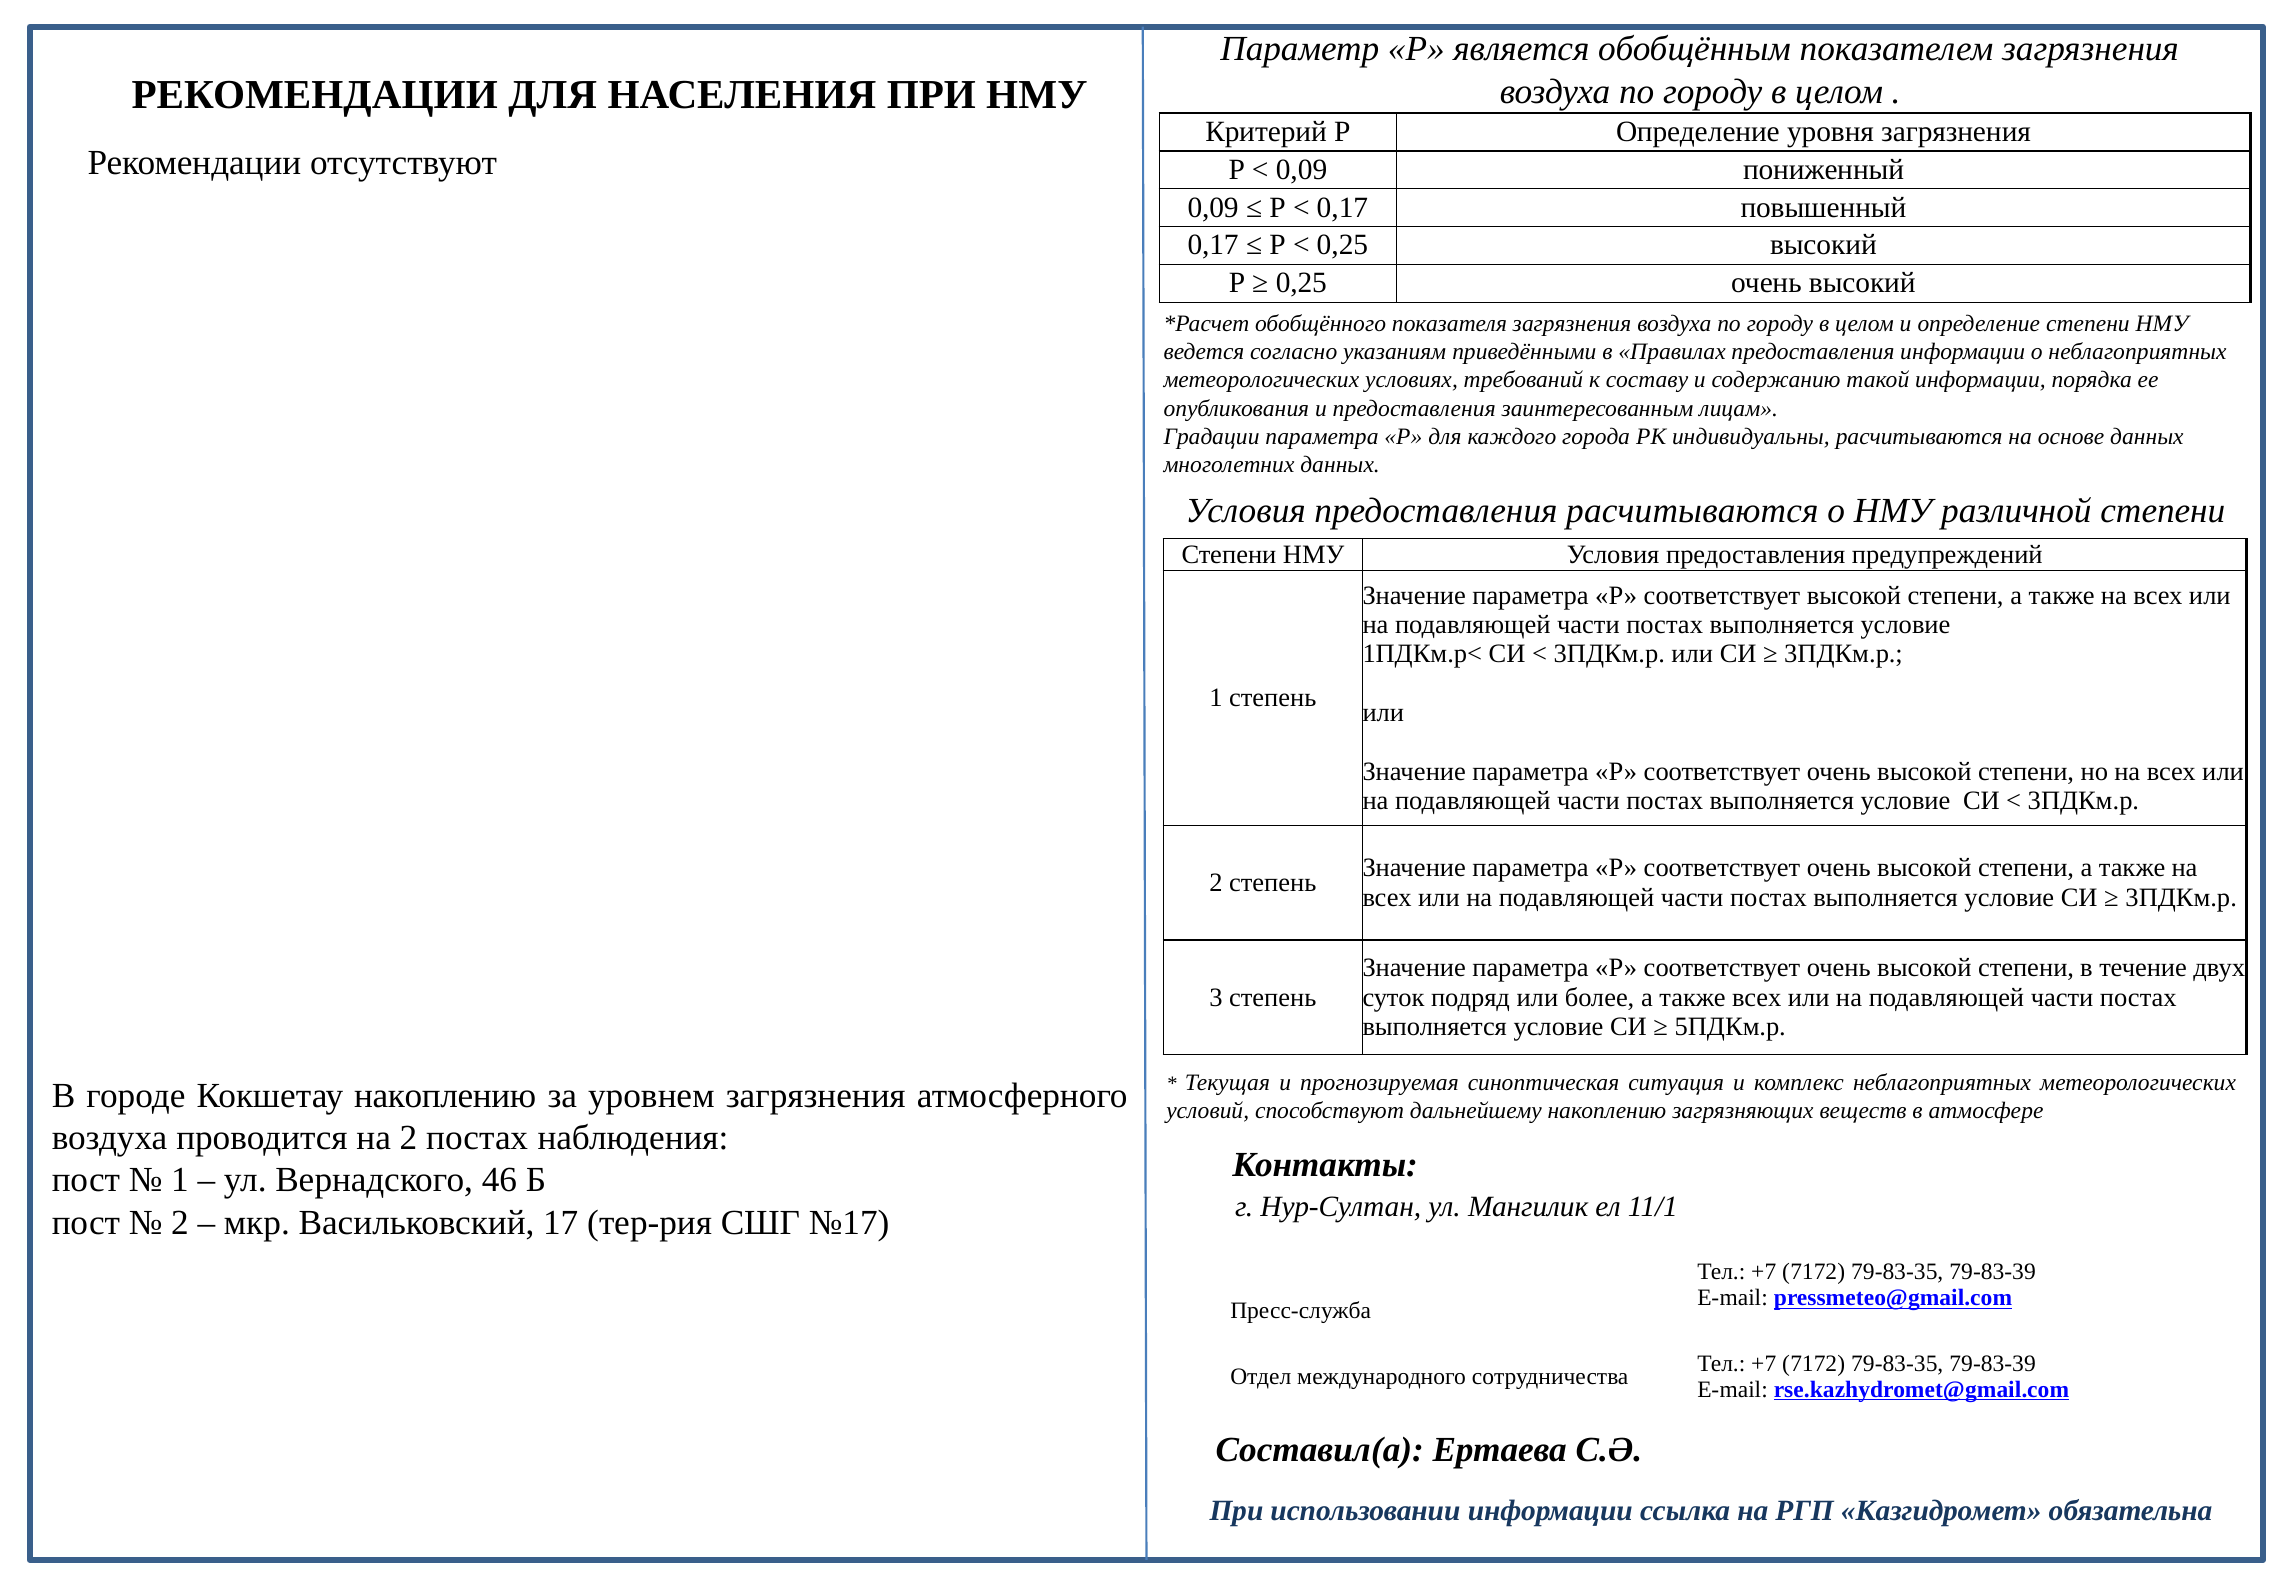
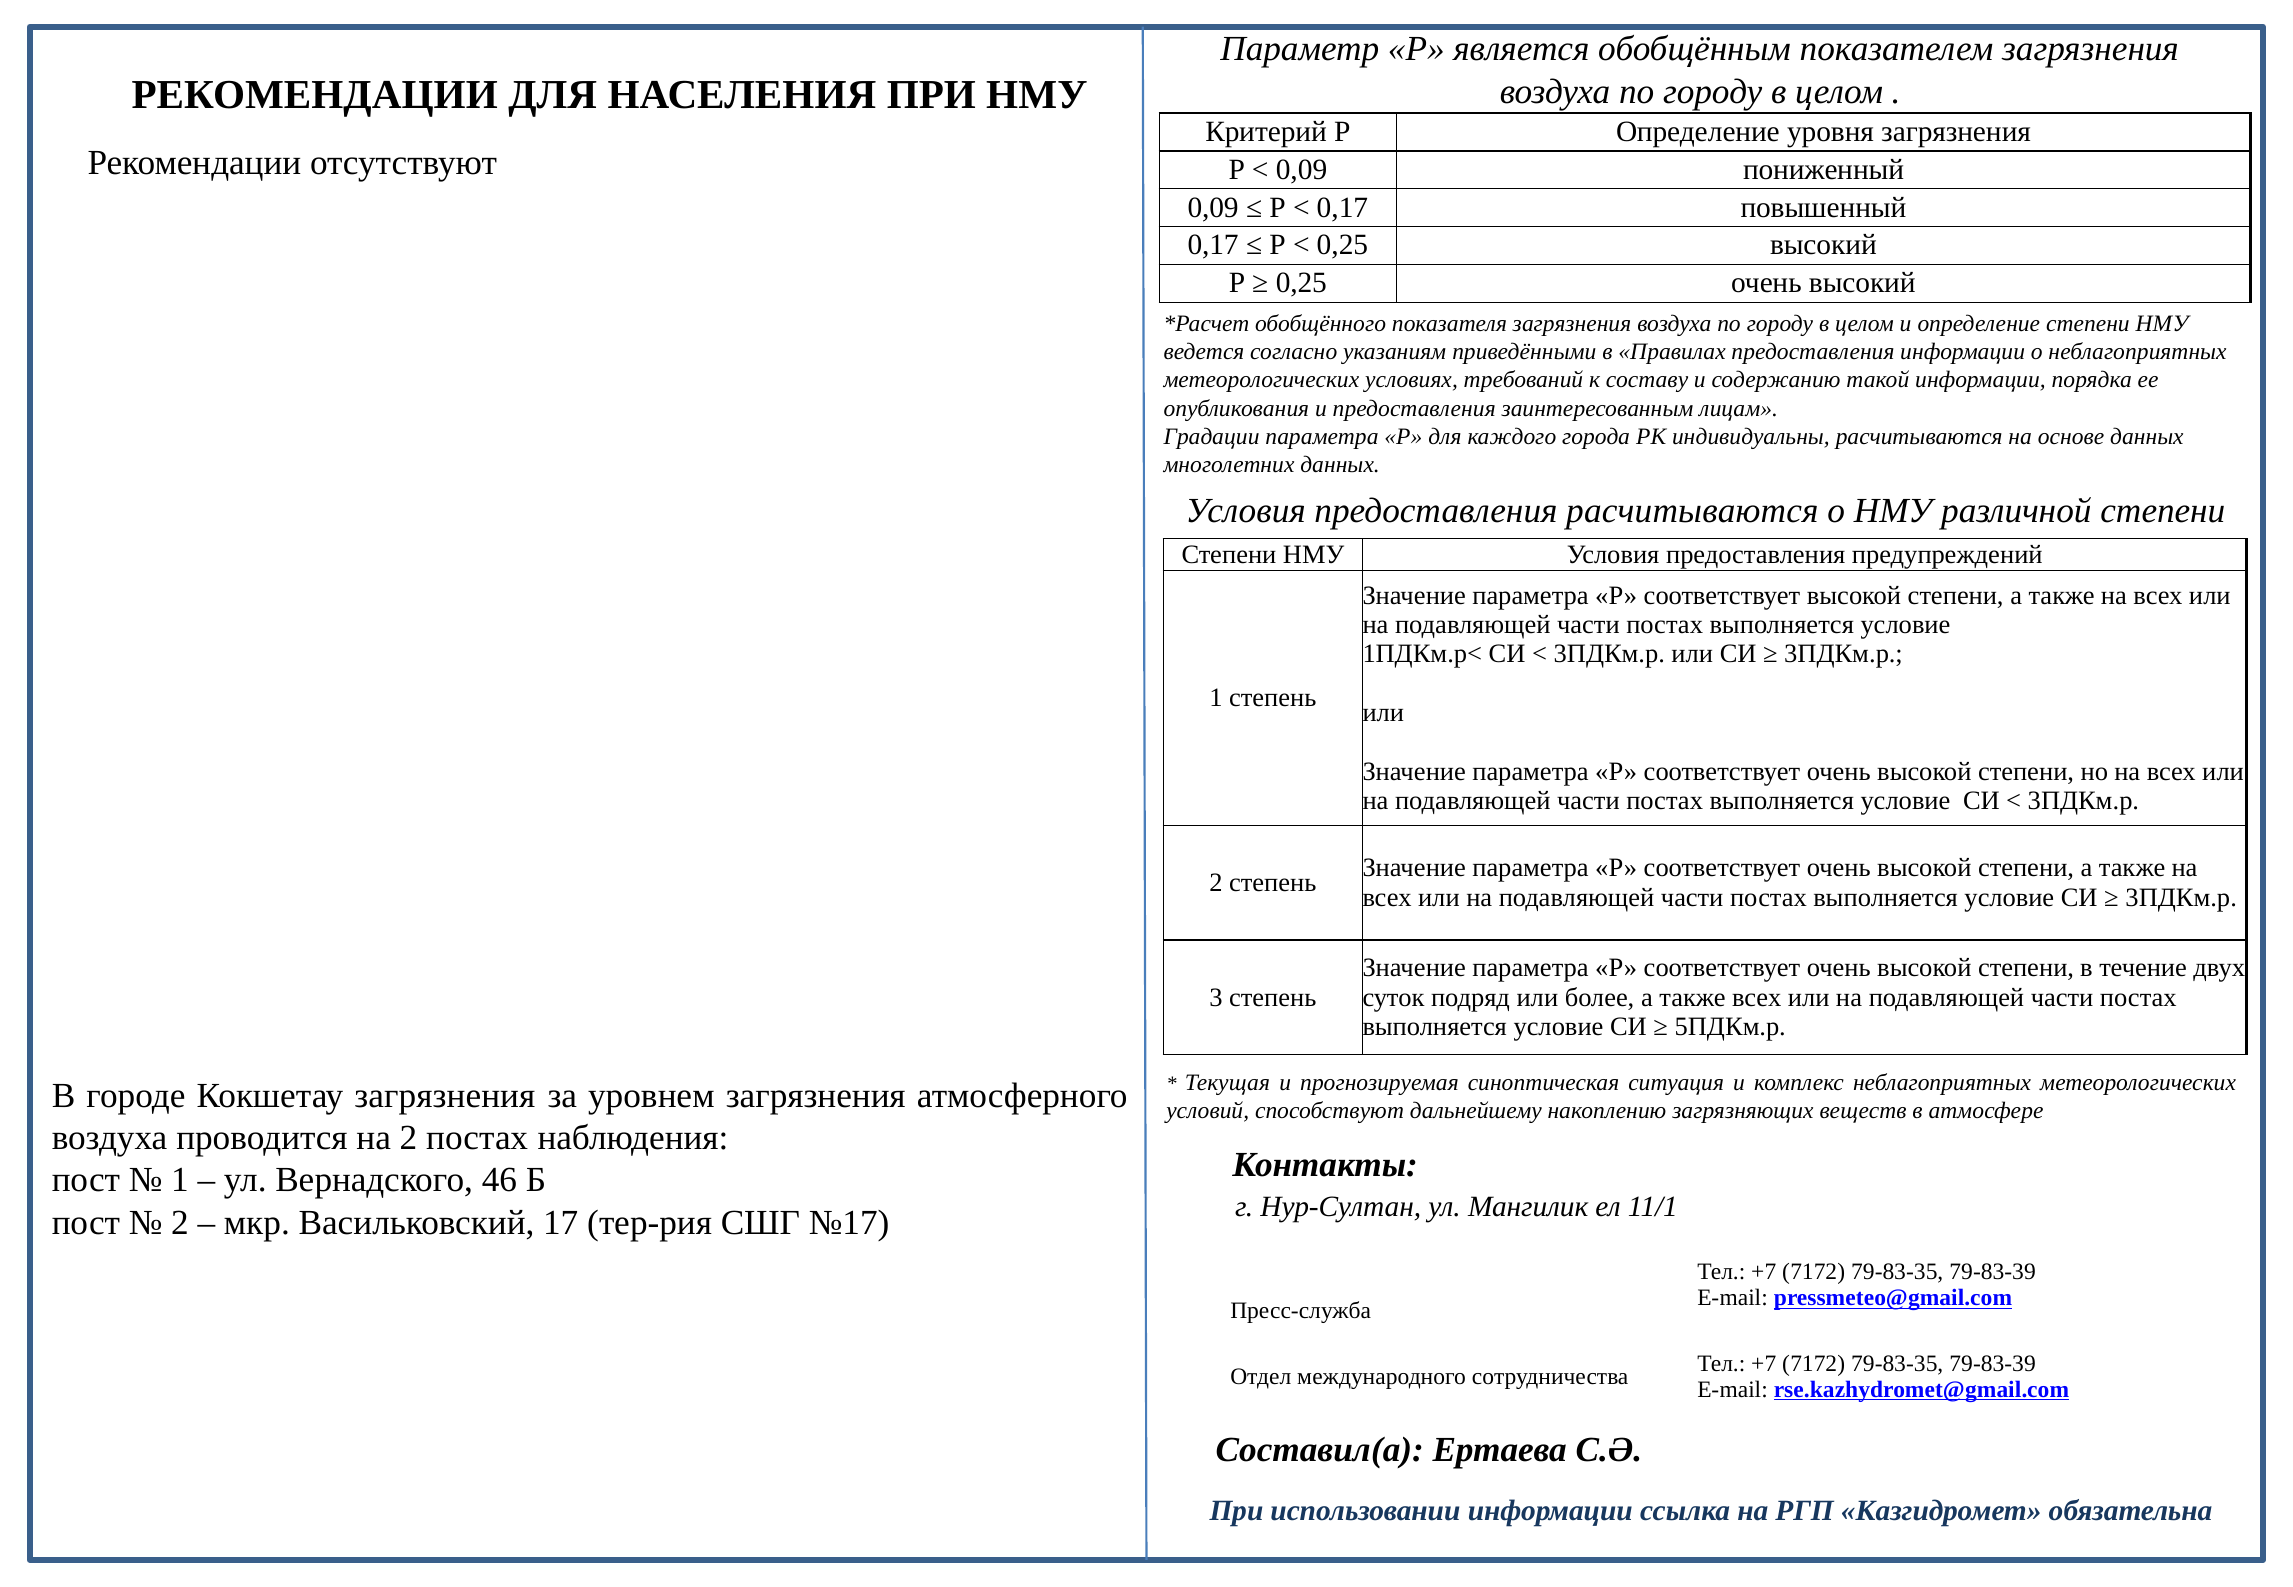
Кокшетау накоплению: накоплению -> загрязнения (445, 1096)
